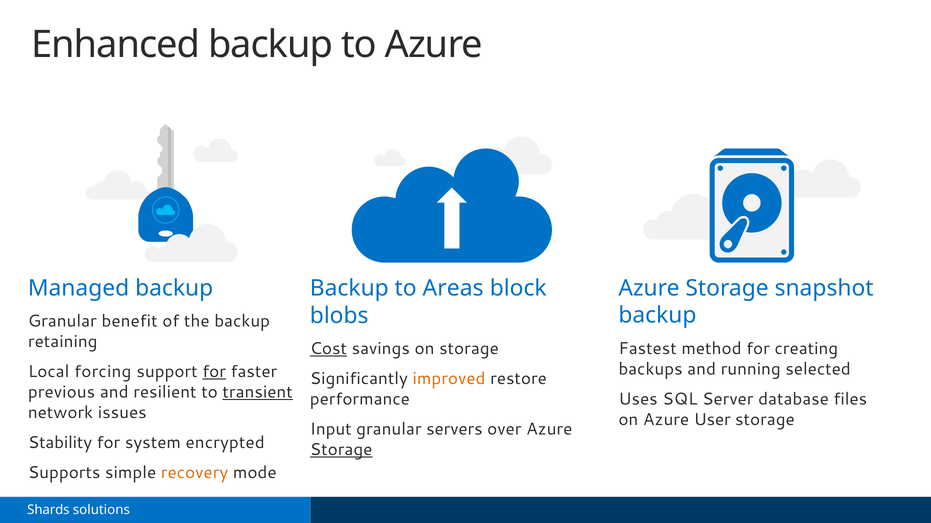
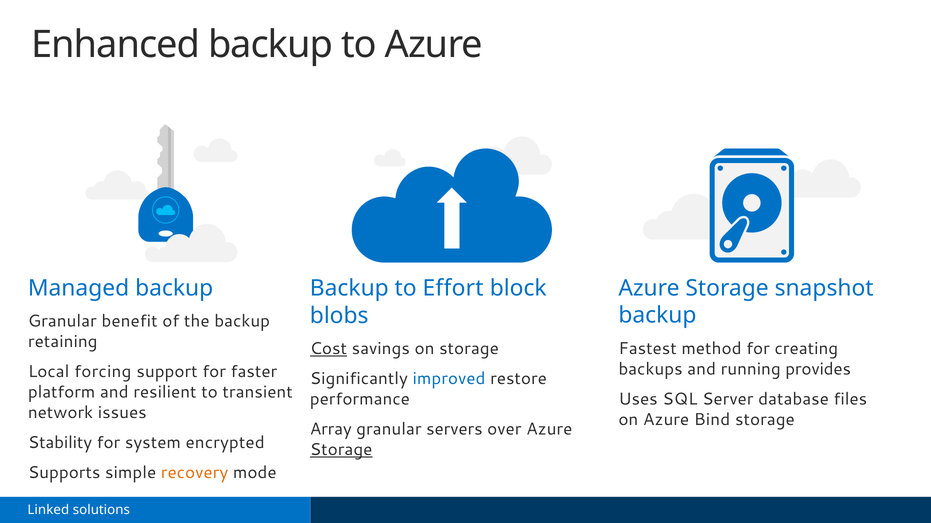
Areas: Areas -> Effort (453, 288)
selected: selected -> provides (818, 369)
for underline: present -> none (214, 372)
improved colour: orange -> blue (449, 379)
previous: previous -> platform (62, 393)
transient underline: present -> none (258, 393)
User: User -> Bind (712, 420)
Input: Input -> Array (331, 430)
Shards: Shards -> Linked (48, 510)
